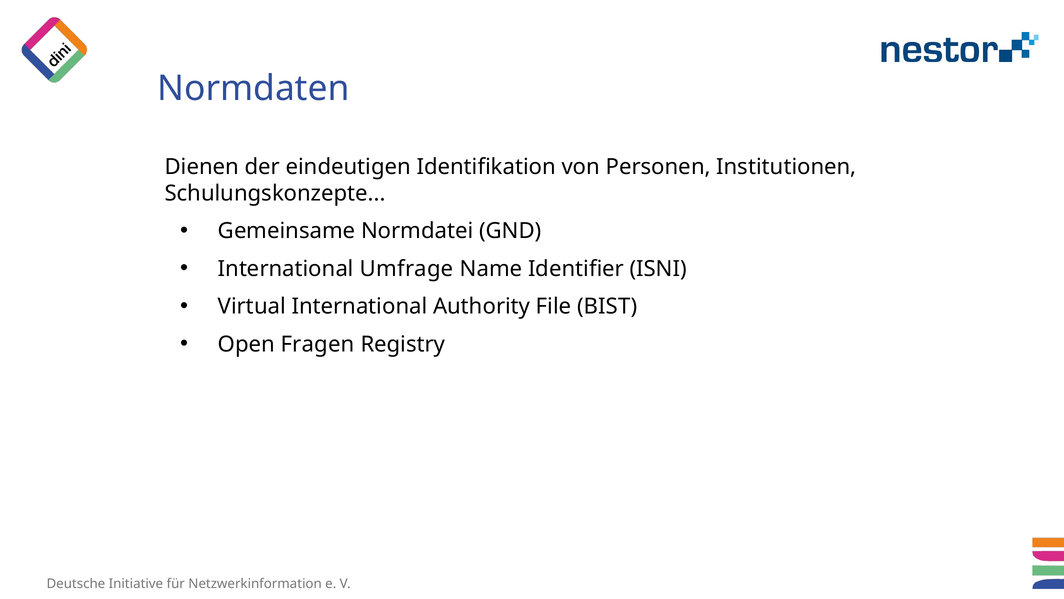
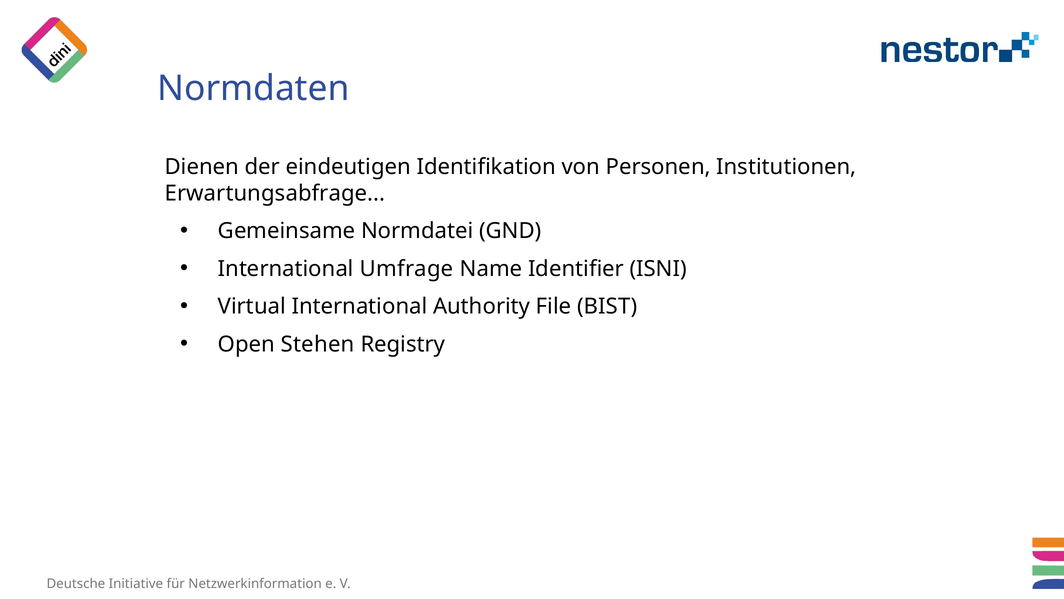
Schulungskonzepte: Schulungskonzepte -> Erwartungsabfrage (275, 193)
Fragen: Fragen -> Stehen (318, 344)
